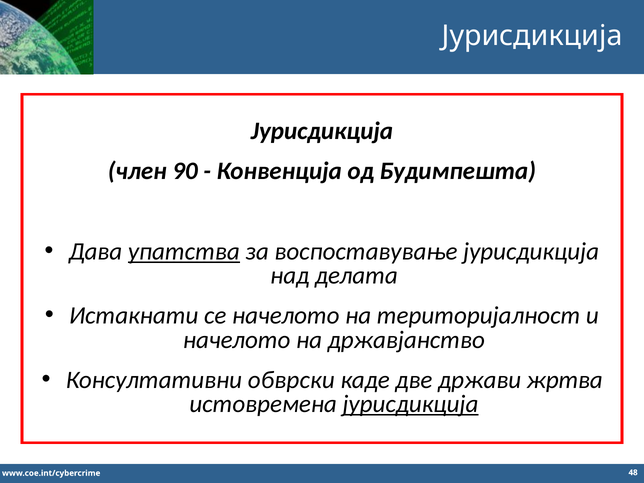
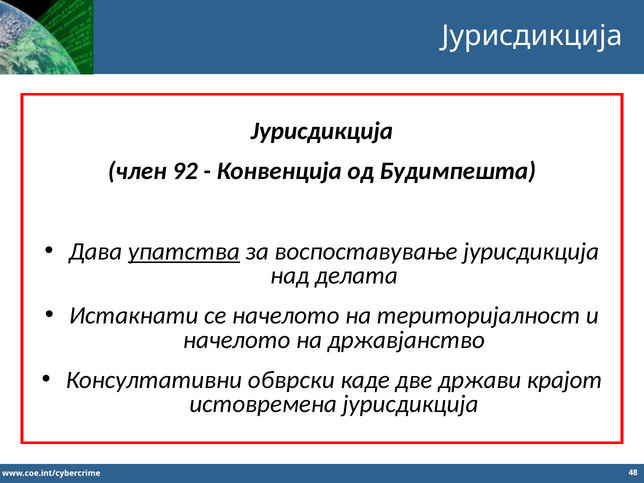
90: 90 -> 92 (185, 171)
жртва: жртва -> крајот (565, 380)
јурисдикција underline: present -> none (410, 404)
